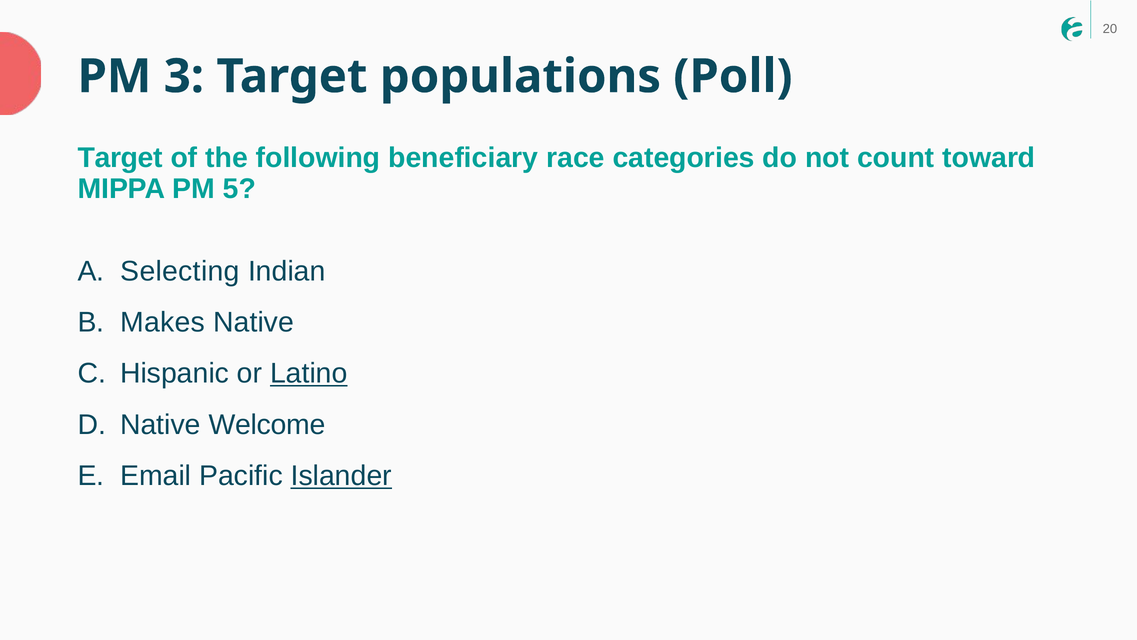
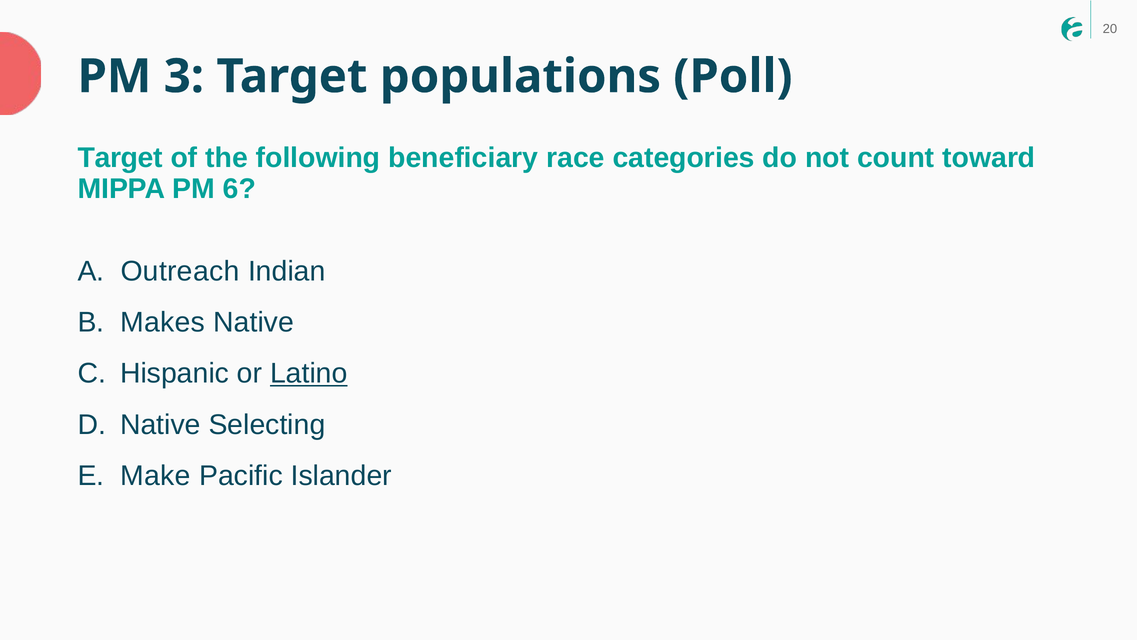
5: 5 -> 6 (239, 189)
Selecting: Selecting -> Outreach (180, 271)
Welcome: Welcome -> Selecting (267, 424)
Email: Email -> Make (156, 476)
Islander underline: present -> none (341, 476)
